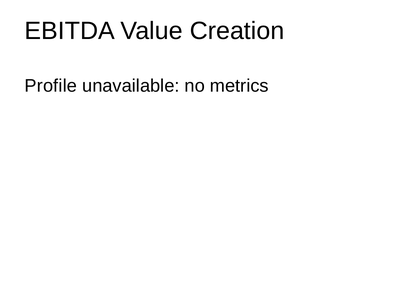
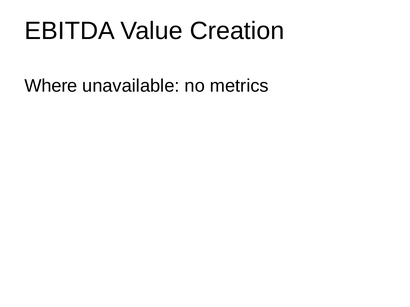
Profile: Profile -> Where (51, 86)
